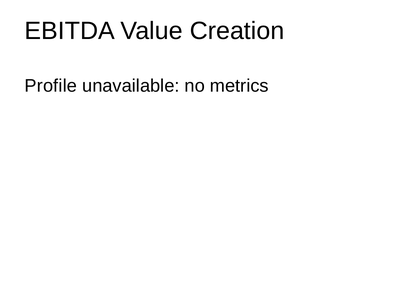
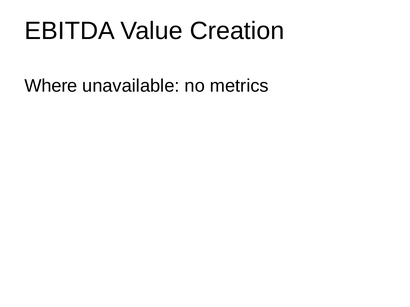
Profile: Profile -> Where (51, 86)
